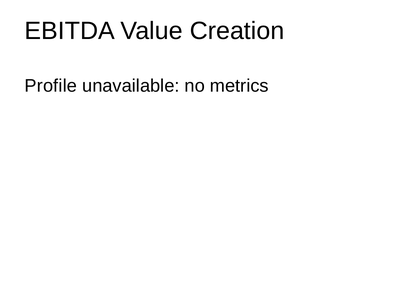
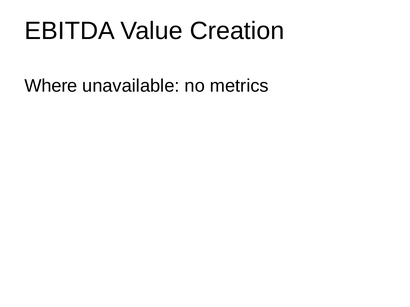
Profile: Profile -> Where (51, 86)
